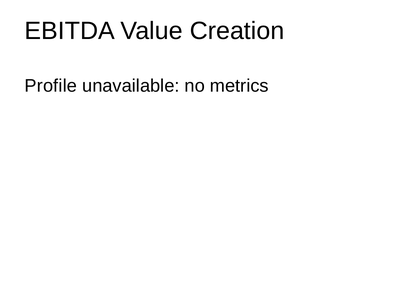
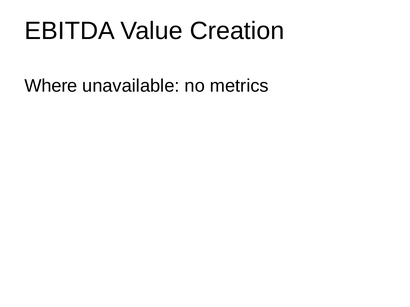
Profile: Profile -> Where (51, 86)
